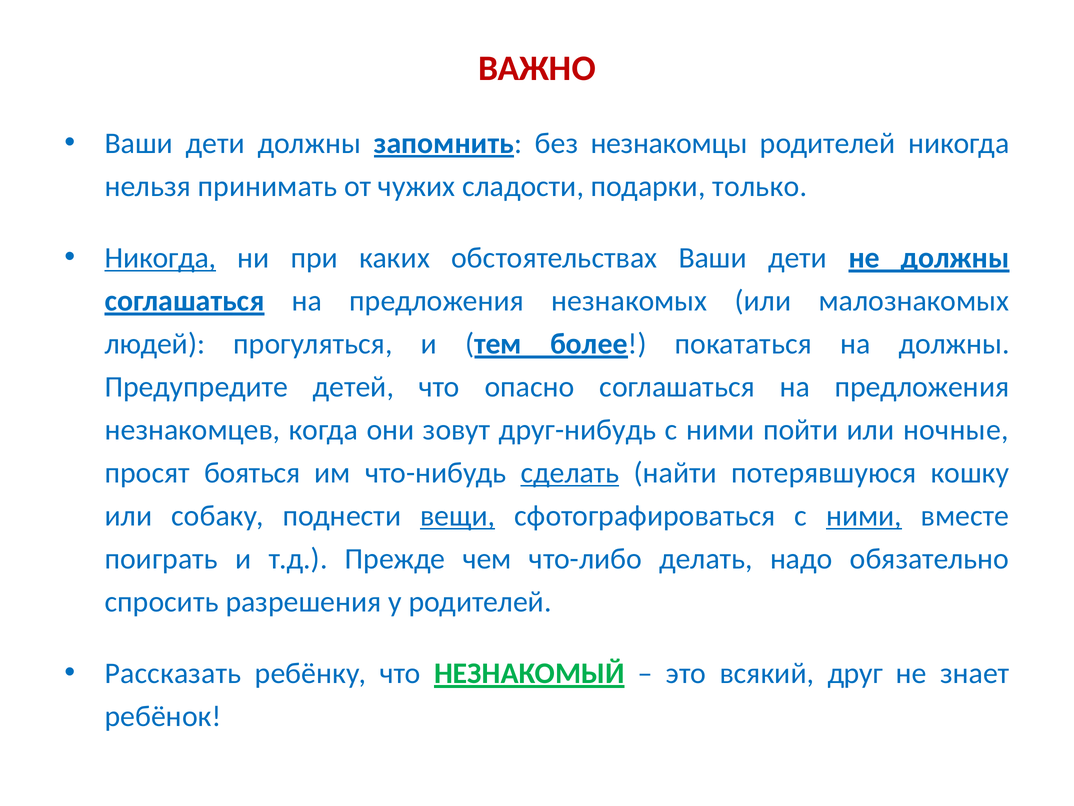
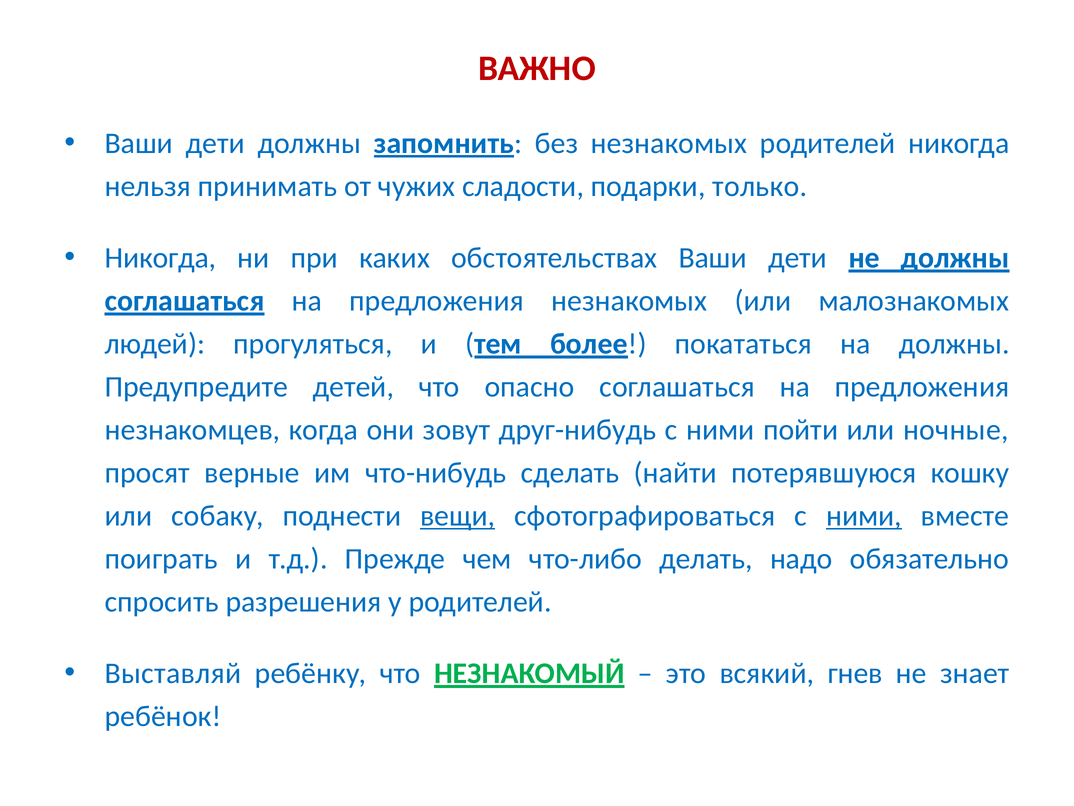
без незнакомцы: незнакомцы -> незнакомых (669, 143)
Никогда underline: present -> none (160, 258)
бояться: бояться -> верные (252, 473)
сделать underline: present -> none (570, 473)
Рассказать: Рассказать -> Выставляй (173, 673)
друг: друг -> гнев (855, 673)
